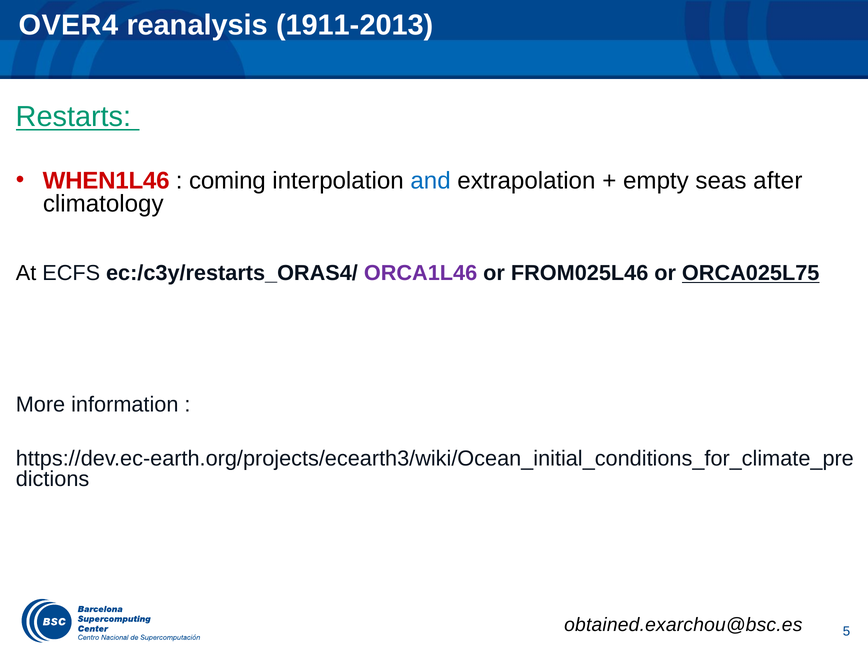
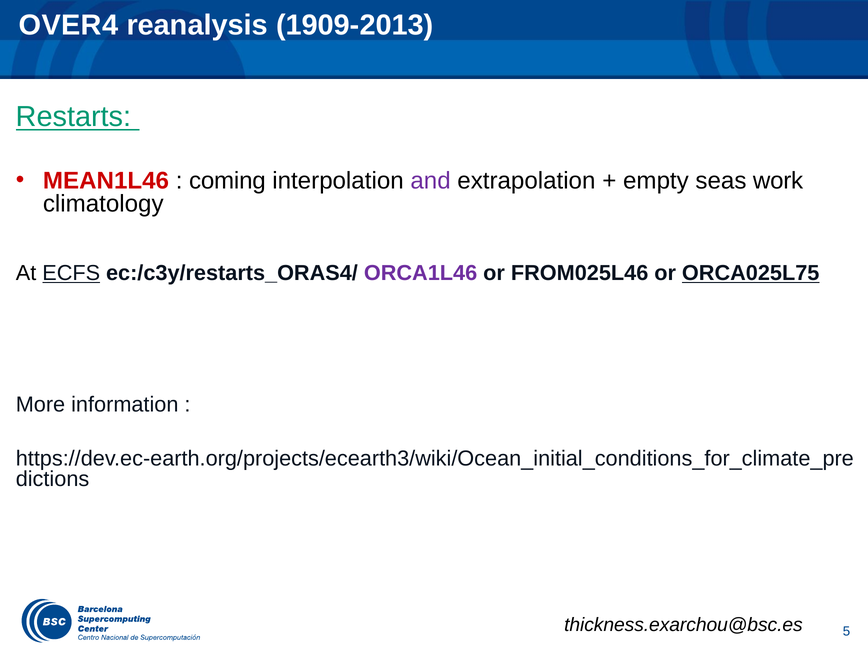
1911-2013: 1911-2013 -> 1909-2013 (355, 25)
WHEN1L46: WHEN1L46 -> MEAN1L46 (106, 181)
and colour: blue -> purple (431, 181)
after: after -> work (778, 181)
ECFS underline: none -> present (71, 273)
obtained.exarchou@bsc.es: obtained.exarchou@bsc.es -> thickness.exarchou@bsc.es (683, 625)
